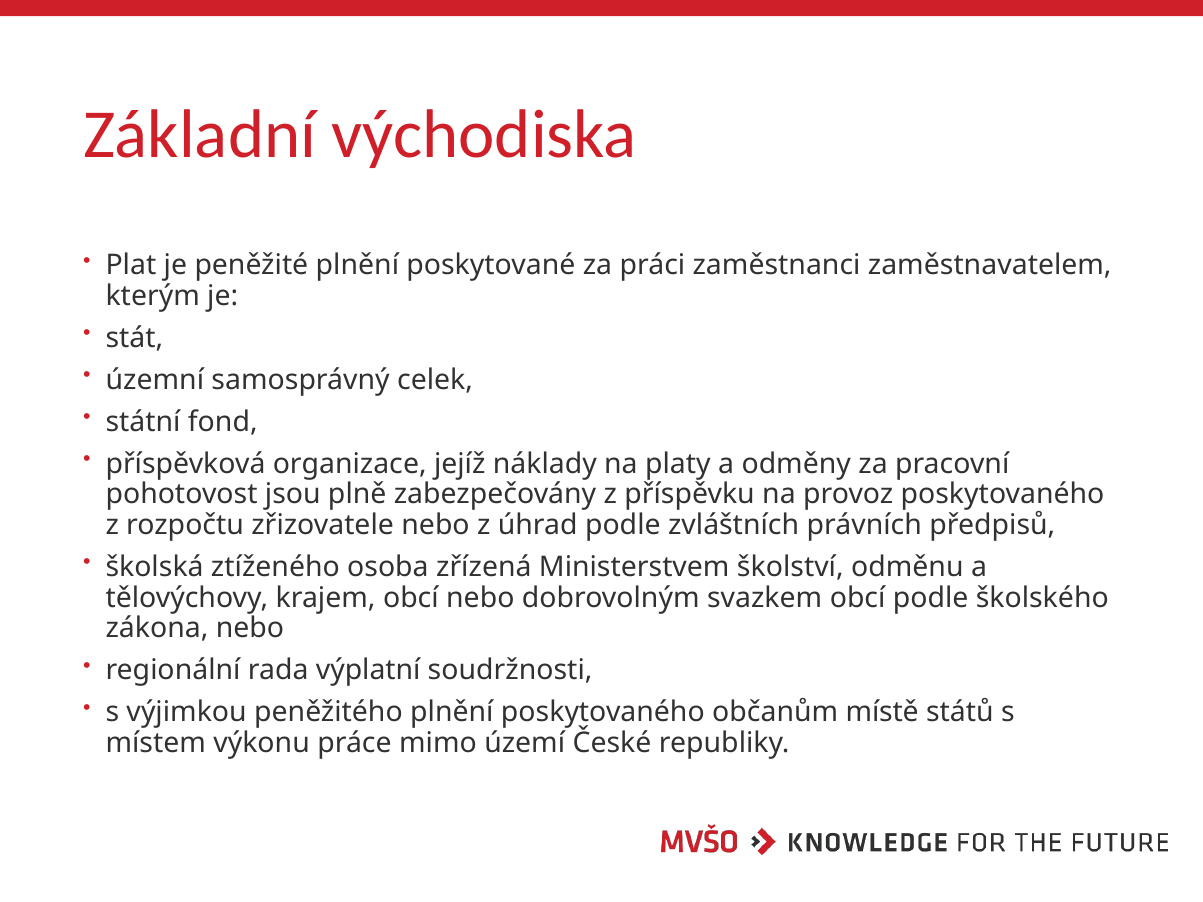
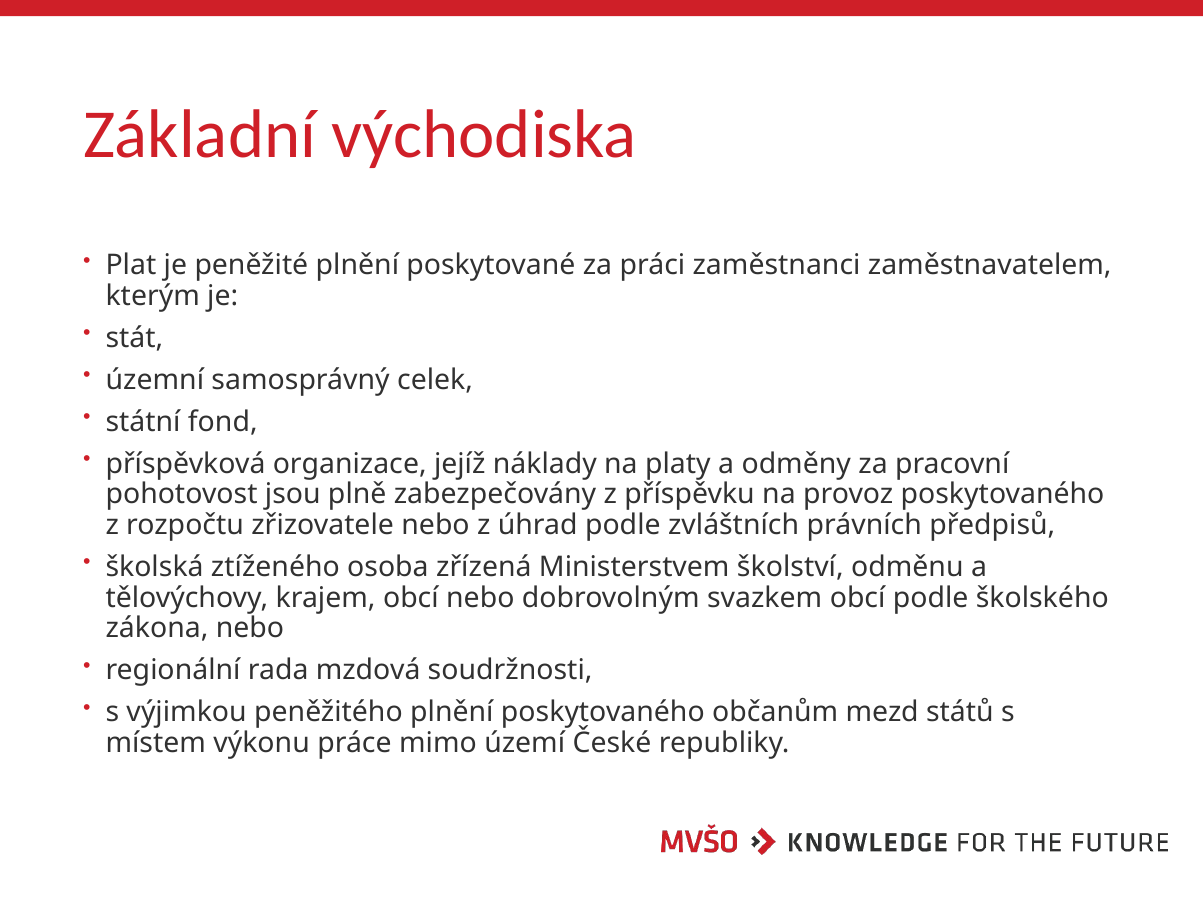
výplatní: výplatní -> mzdová (368, 670)
místě: místě -> mezd (882, 712)
